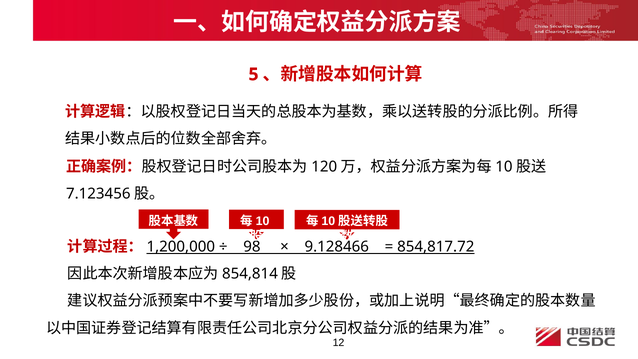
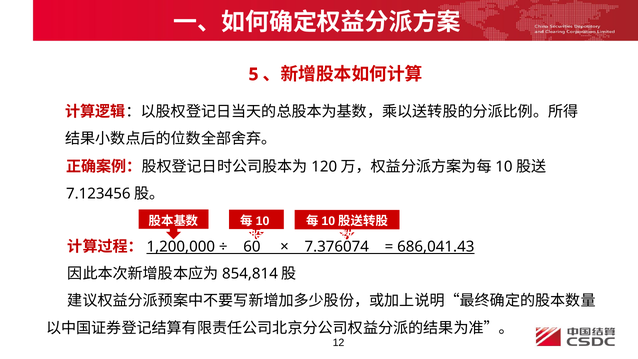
98: 98 -> 60 (252, 247)
9.128466: 9.128466 -> 7.376074 (337, 247)
854,817.72: 854,817.72 -> 686,041.43 (436, 247)
